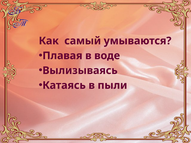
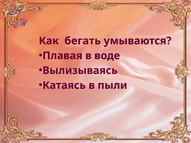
самый: самый -> бегать (83, 41)
